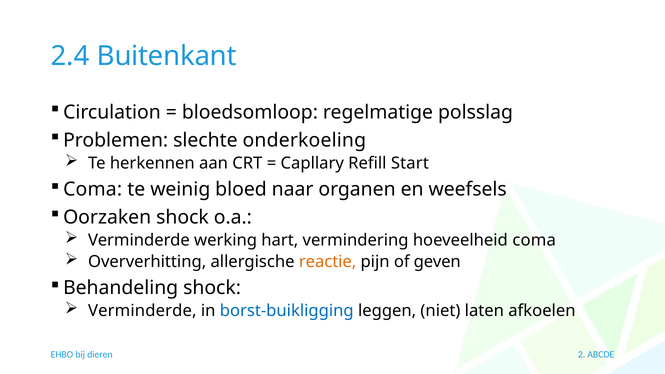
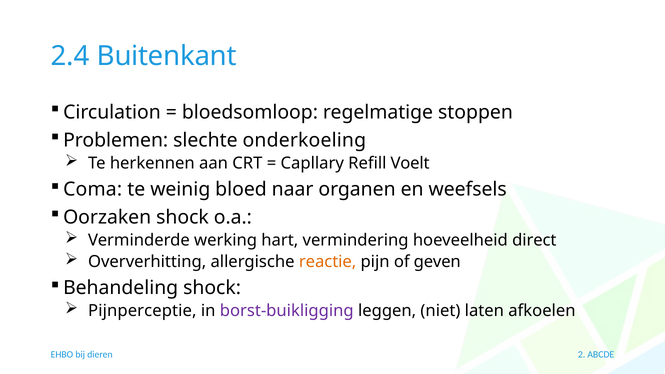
polsslag: polsslag -> stoppen (475, 112)
Start: Start -> Voelt (410, 163)
hoeveelheid coma: coma -> direct (534, 240)
Verminderde: Verminderde -> Pijnperceptie (142, 311)
borst-buikligging colour: blue -> purple (287, 311)
